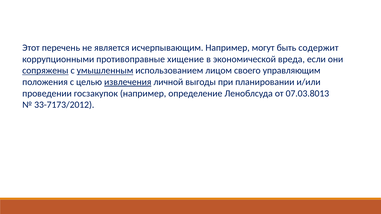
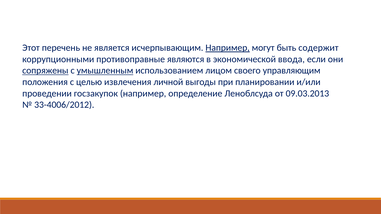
Например underline: none -> present (228, 48)
хищение: хищение -> являются (186, 59)
вреда: вреда -> ввода (291, 59)
извлечения underline: present -> none (128, 82)
07.03.8013: 07.03.8013 -> 09.03.2013 (307, 94)
33-7173/2012: 33-7173/2012 -> 33-4006/2012 (64, 105)
